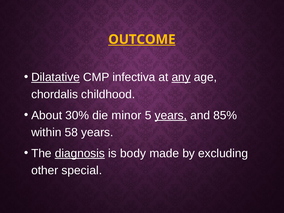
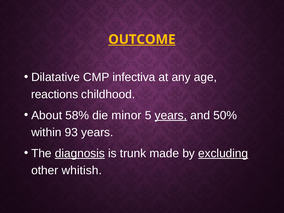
Dilatative underline: present -> none (56, 77)
any underline: present -> none (181, 77)
chordalis: chordalis -> reactions (55, 94)
30%: 30% -> 58% (77, 115)
85%: 85% -> 50% (225, 115)
58: 58 -> 93 (71, 132)
body: body -> trunk (133, 153)
excluding underline: none -> present (223, 153)
special: special -> whitish (82, 170)
